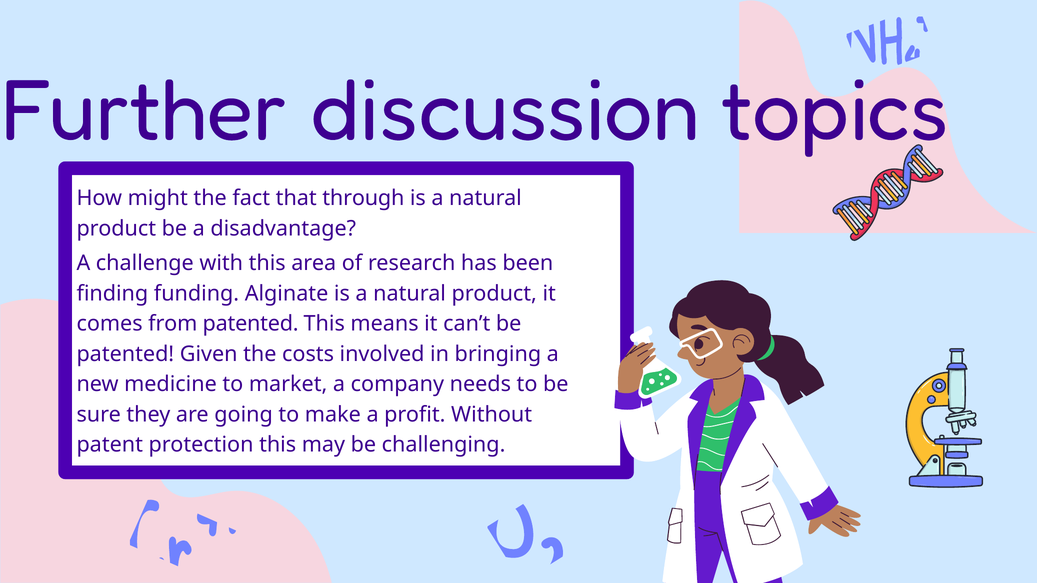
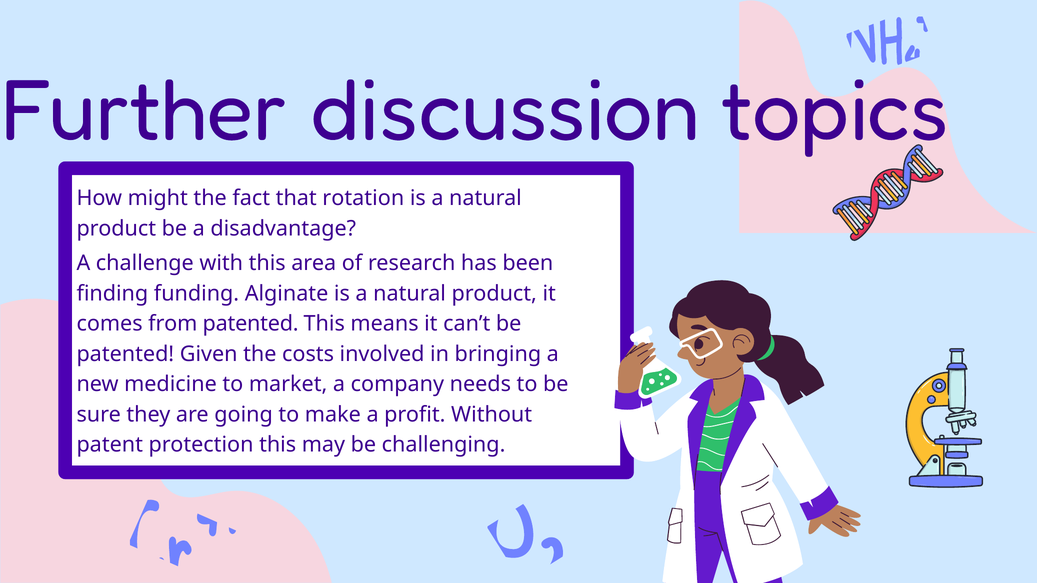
through: through -> rotation (363, 198)
